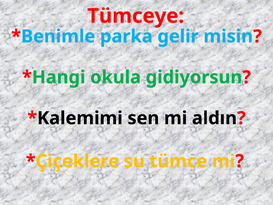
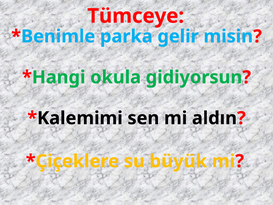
tümce: tümce -> büyük (178, 161)
